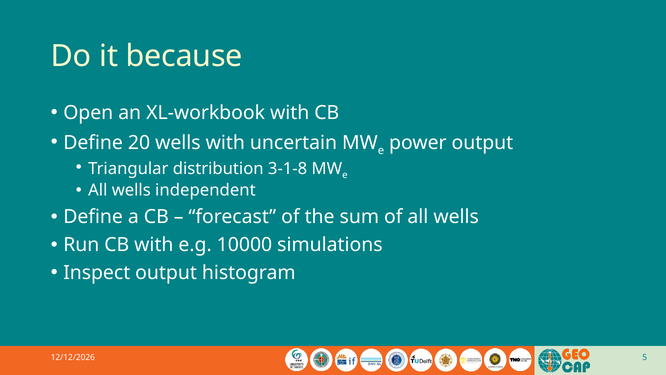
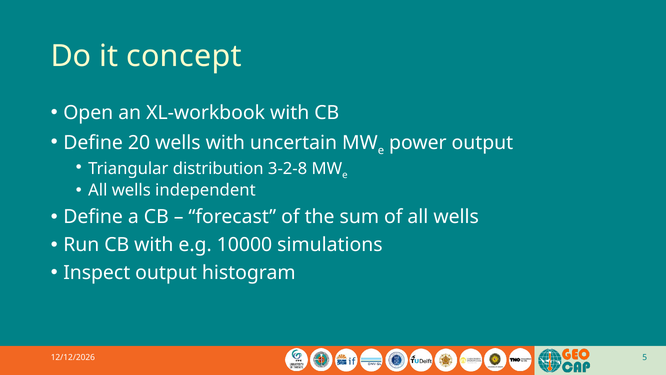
because: because -> concept (184, 56)
3-1-8: 3-1-8 -> 3-2-8 (288, 168)
